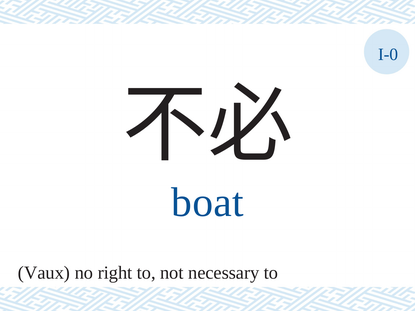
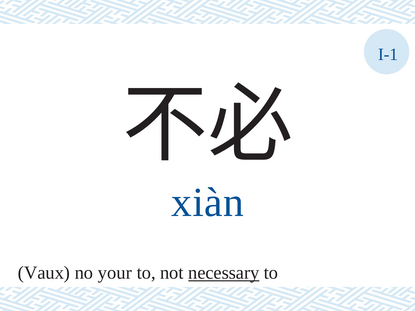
I-0: I-0 -> I-1 (388, 54)
boat: boat -> xiàn (207, 203)
right: right -> your (115, 273)
necessary underline: none -> present (224, 273)
